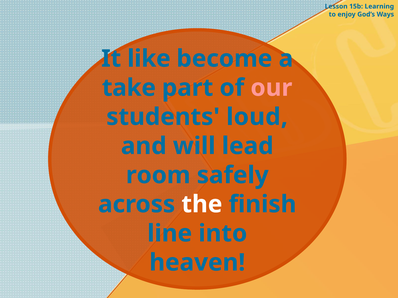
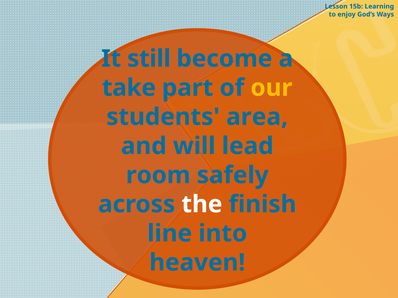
like: like -> still (149, 59)
our colour: pink -> yellow (271, 88)
loud: loud -> area (257, 117)
